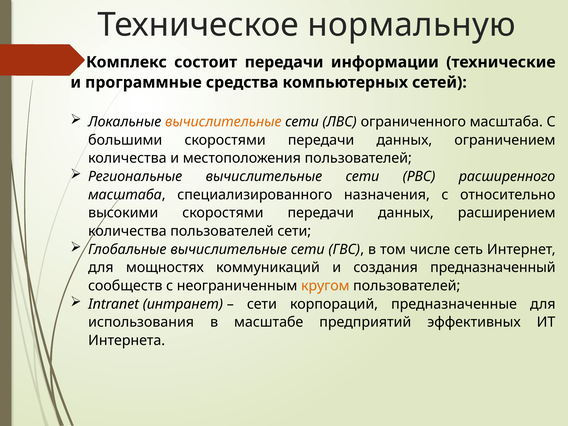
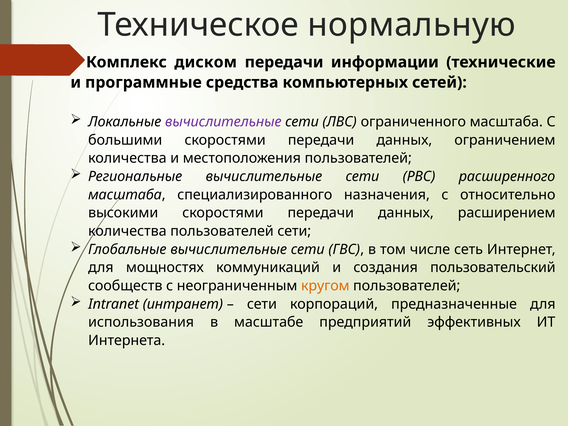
состоит: состоит -> диском (206, 62)
вычислительные colour: orange -> purple (223, 122)
предназначенный: предназначенный -> пользовательский (493, 268)
